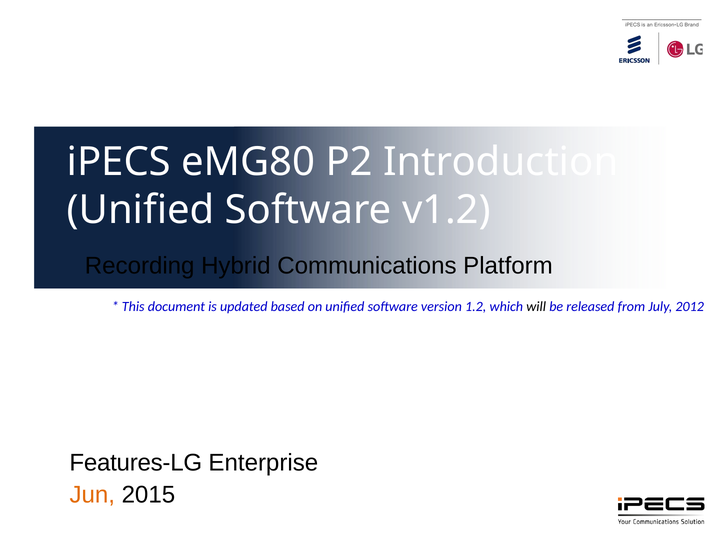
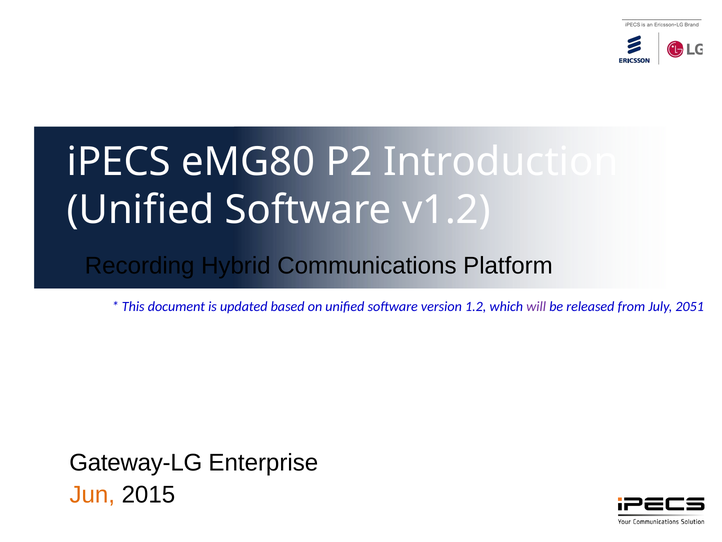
will colour: black -> purple (536, 306)
2012: 2012 -> 2051 (690, 306)
Features-LG: Features-LG -> Gateway-LG (136, 462)
